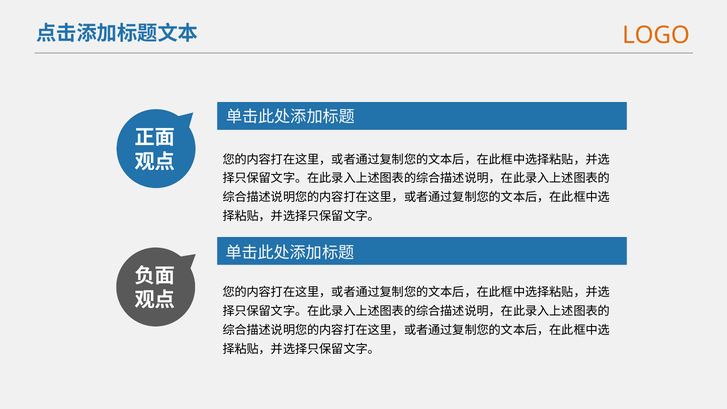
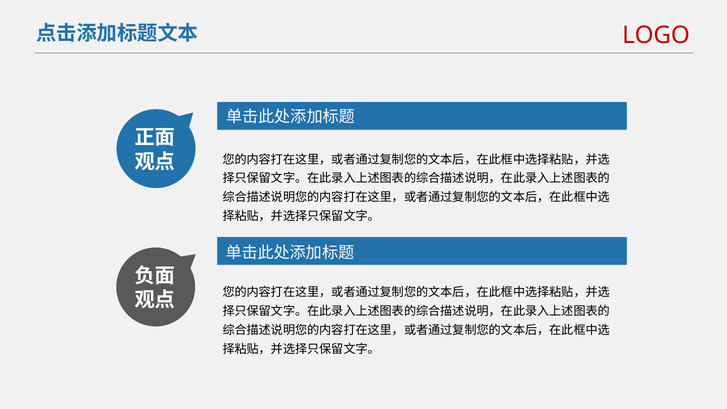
LOGO colour: orange -> red (656, 35)
